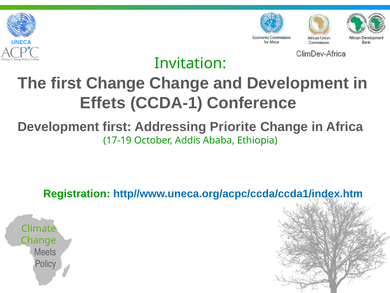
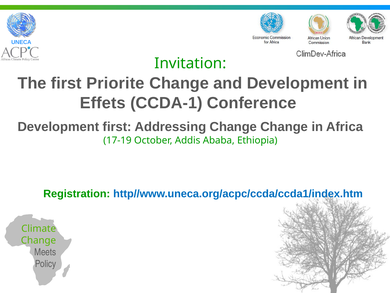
first Change: Change -> Priorite (115, 83)
Addressing Priorite: Priorite -> Change (233, 127)
